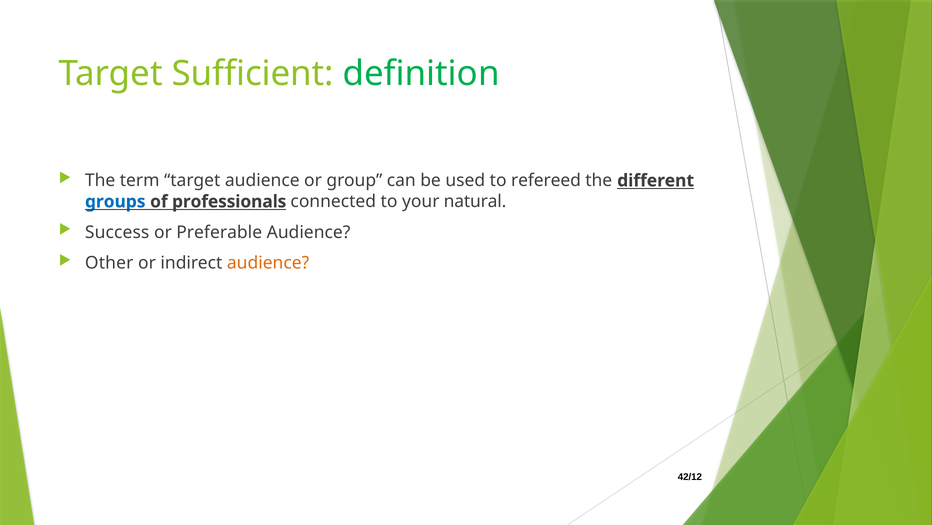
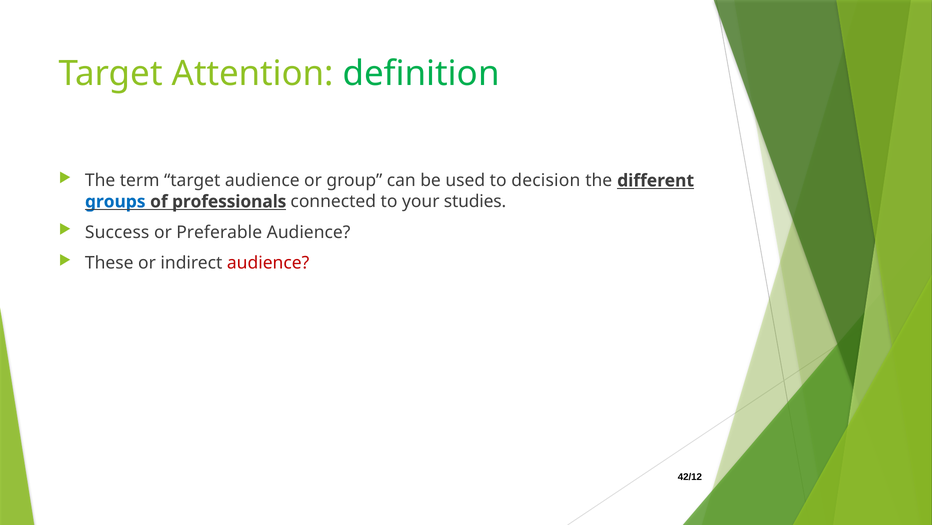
Sufficient: Sufficient -> Attention (253, 74)
refereed: refereed -> decision (546, 180)
natural: natural -> studies (475, 201)
Other: Other -> These (109, 263)
audience colour: orange -> red (268, 263)
